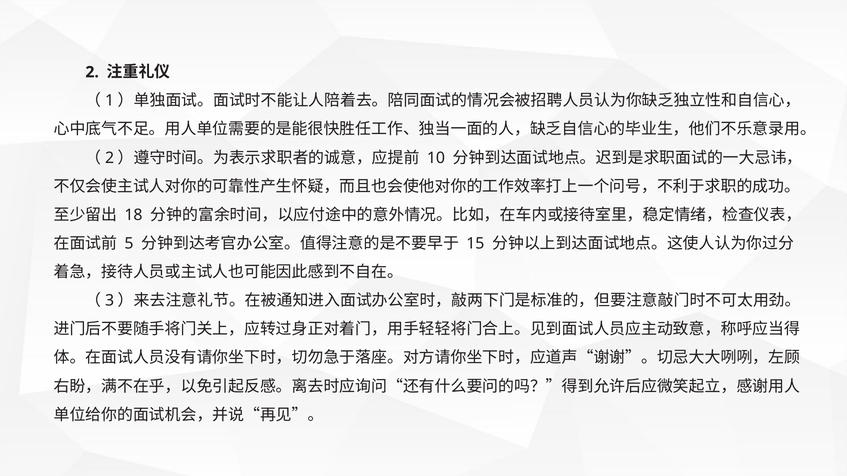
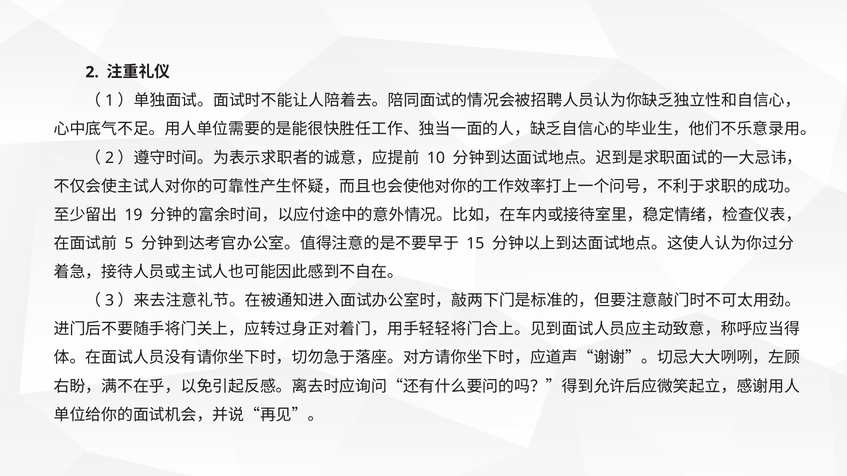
18: 18 -> 19 (134, 215)
